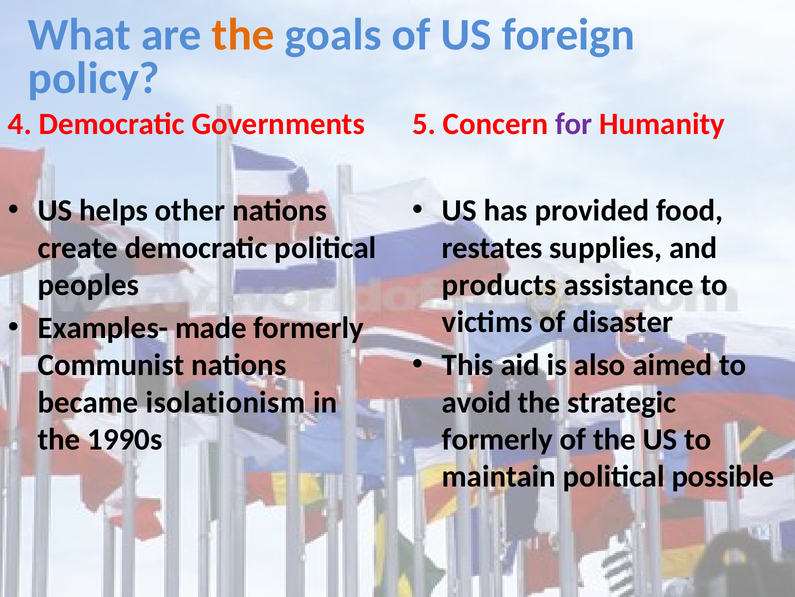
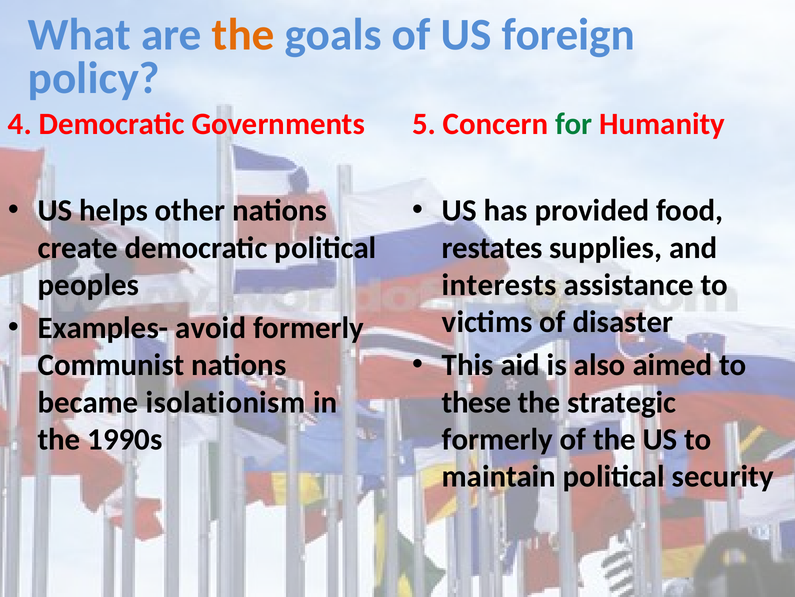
for colour: purple -> green (574, 124)
products: products -> interests (499, 285)
made: made -> avoid (211, 328)
avoid: avoid -> these (477, 402)
possible: possible -> security (723, 476)
